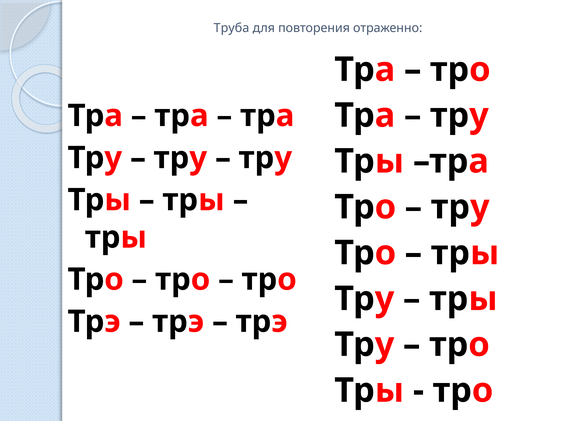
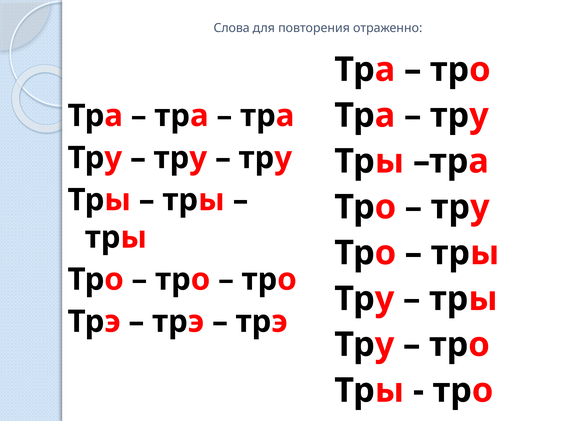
Труба: Труба -> Слова (232, 28)
